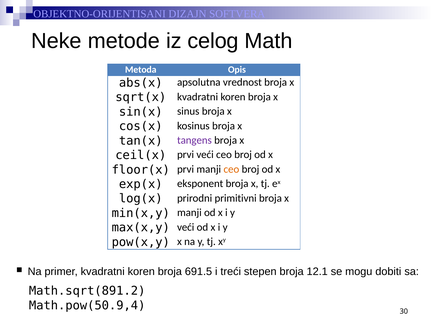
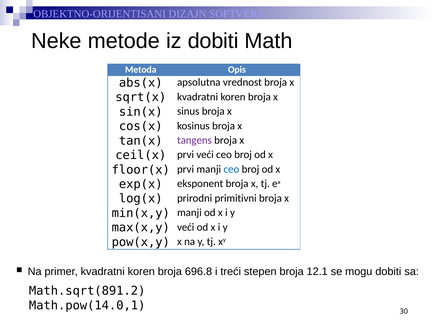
iz celog: celog -> dobiti (213, 41)
ceo colour: orange -> blue (231, 169)
691.5: 691.5 -> 696.8 (198, 271)
Math.pow(50.9,4: Math.pow(50.9,4 -> Math.pow(14.0,1 (87, 305)
